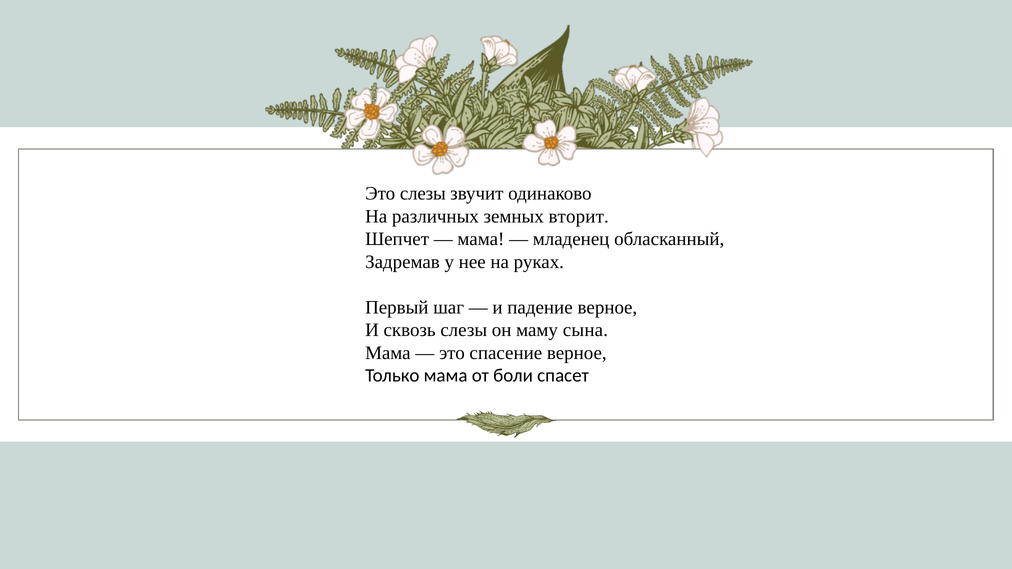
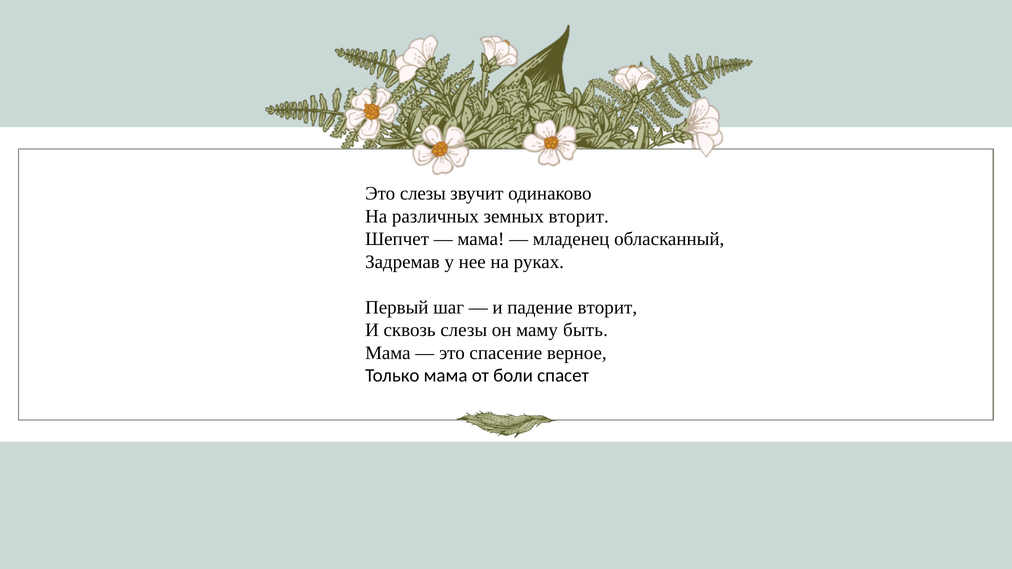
падение верное: верное -> вторит (607, 308)
сына: сына -> быть (585, 330)
